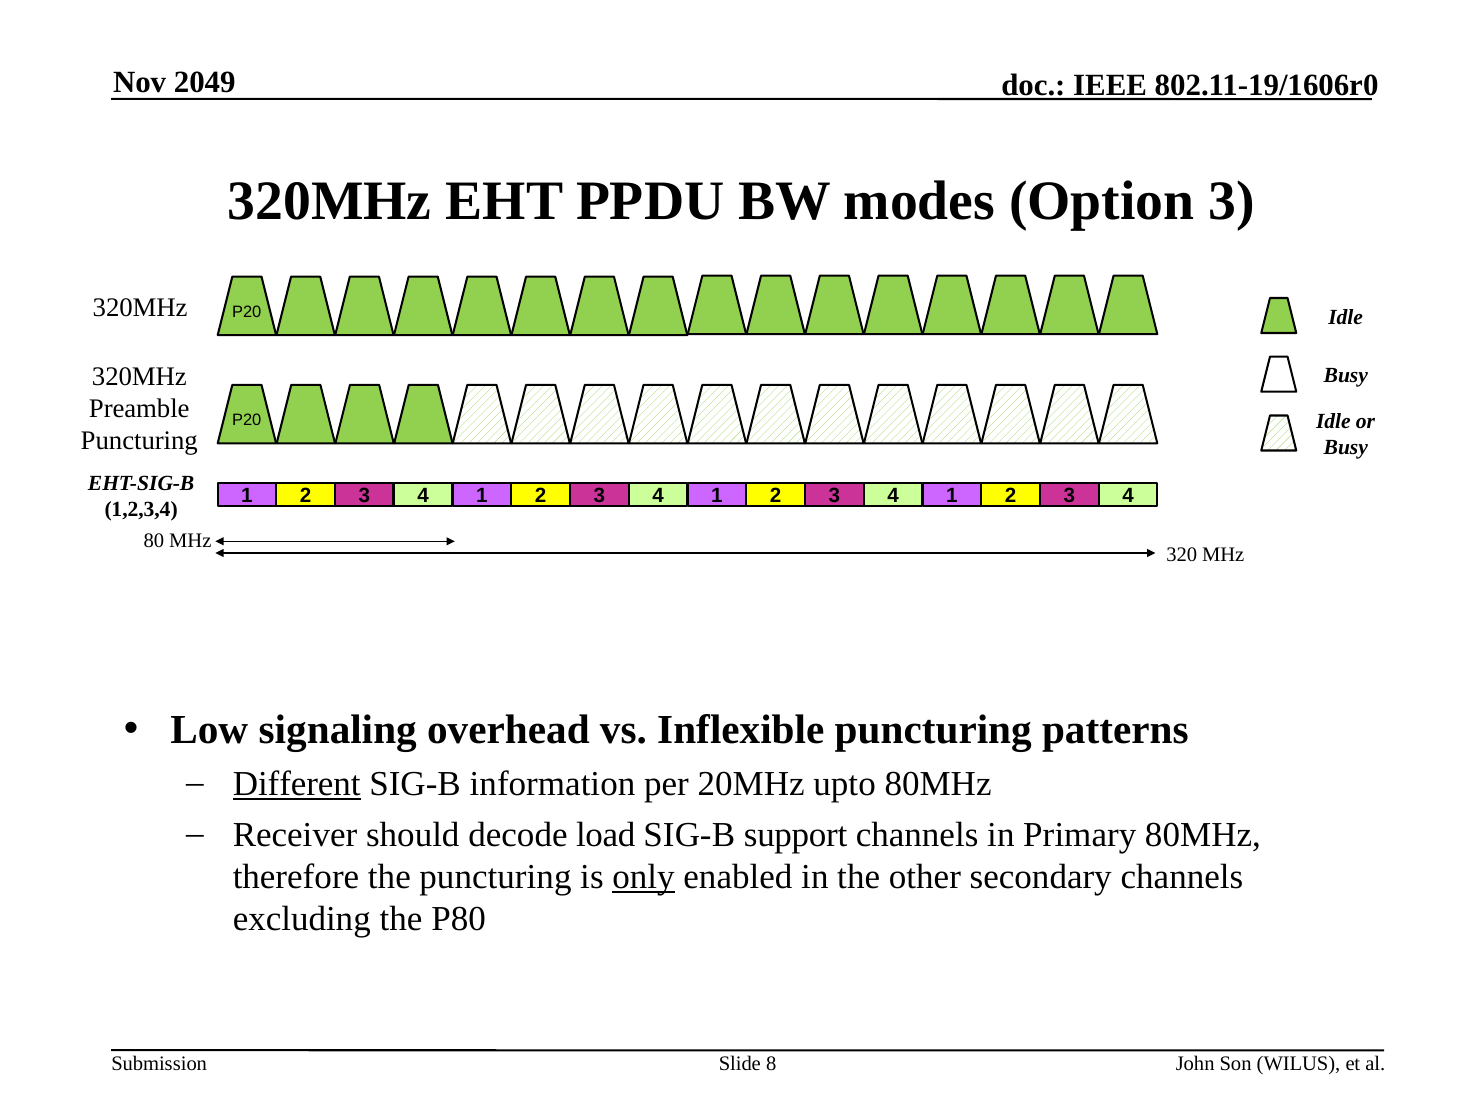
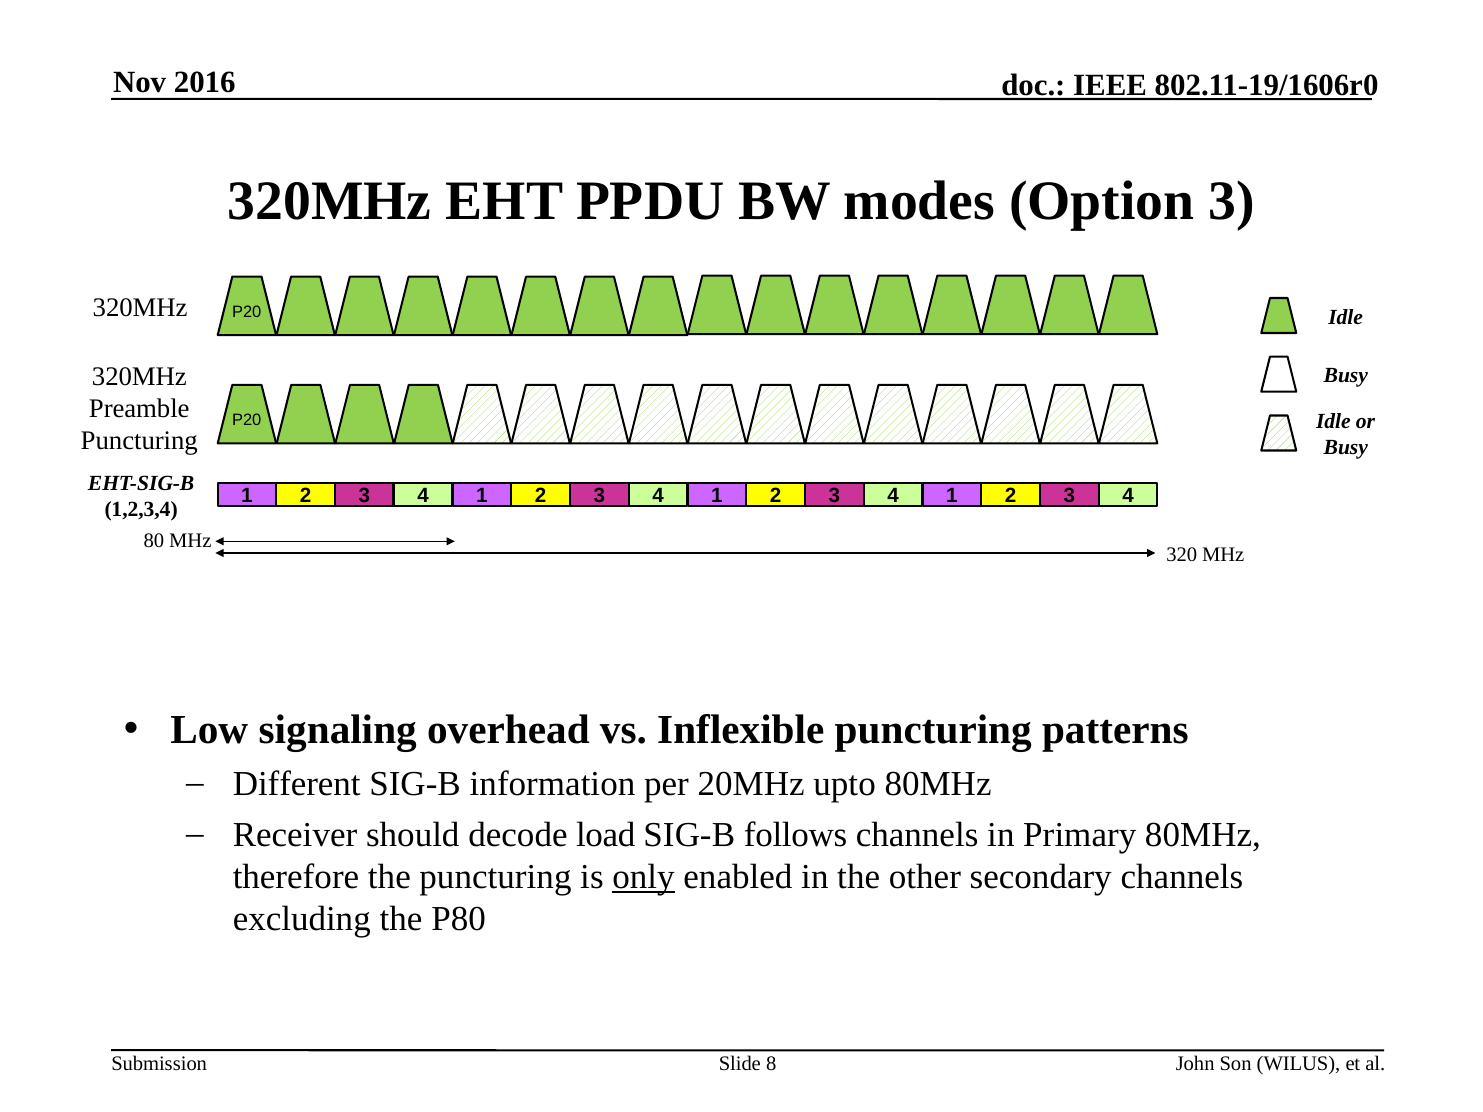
2049: 2049 -> 2016 (205, 82)
Different underline: present -> none (297, 784)
support: support -> follows (796, 835)
